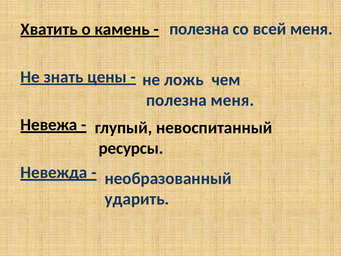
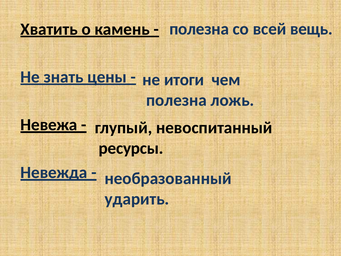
всей меня: меня -> вещь (311, 29)
ложь: ложь -> итоги (184, 80)
полезна меня: меня -> ложь (232, 100)
